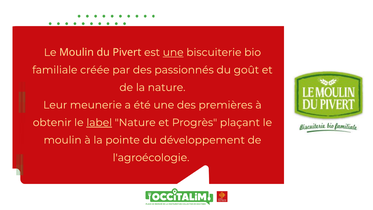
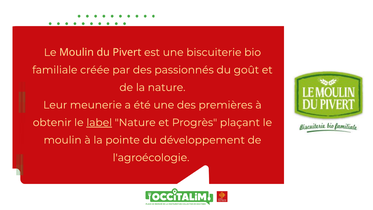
une underline: present -> none (173, 52)
